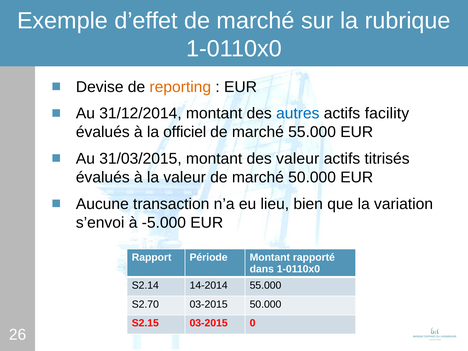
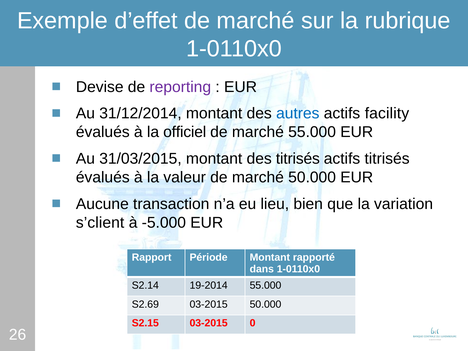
reporting colour: orange -> purple (180, 87)
des valeur: valeur -> titrisés (298, 159)
s’envoi: s’envoi -> s’client (100, 223)
14-2014: 14-2014 -> 19-2014 (209, 285)
S2.70: S2.70 -> S2.69 (145, 304)
